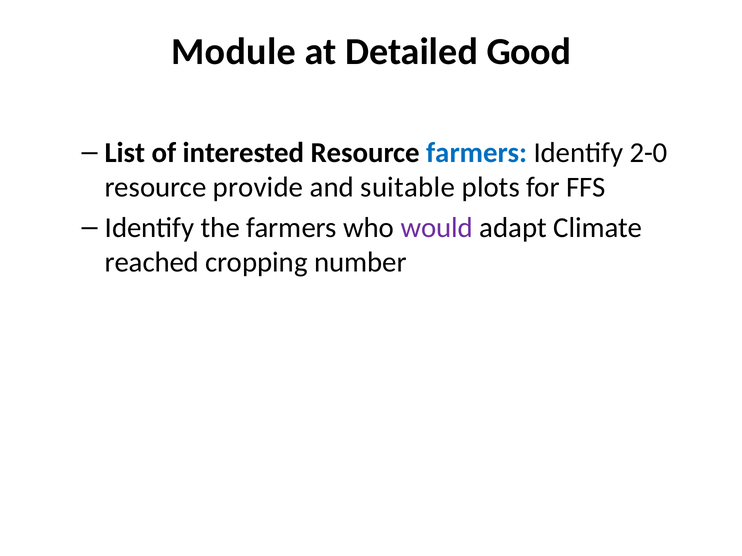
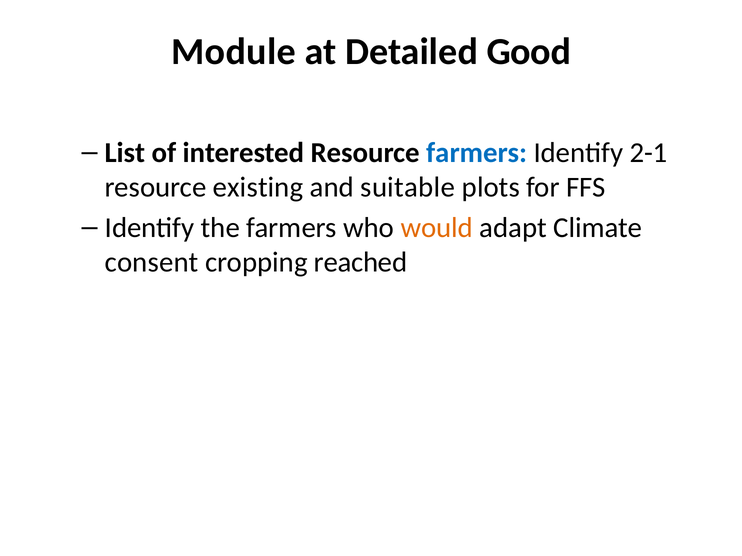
2-0: 2-0 -> 2-1 (649, 153)
provide: provide -> existing (258, 188)
would colour: purple -> orange (437, 228)
reached: reached -> consent (152, 263)
number: number -> reached (361, 263)
